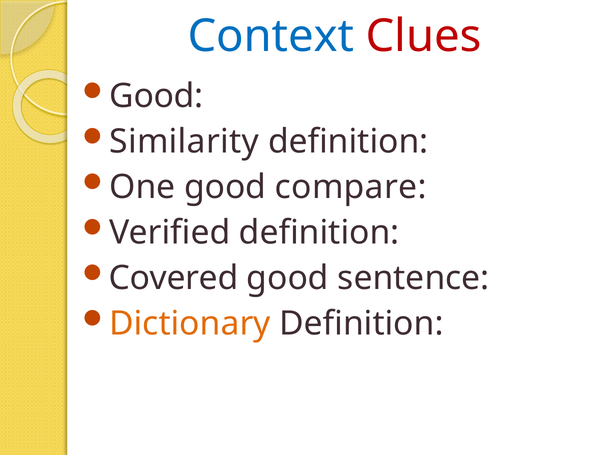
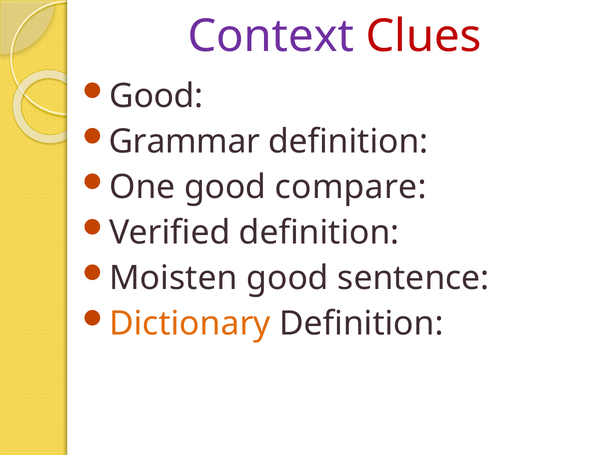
Context colour: blue -> purple (271, 36)
Similarity: Similarity -> Grammar (184, 142)
Covered: Covered -> Moisten (173, 278)
